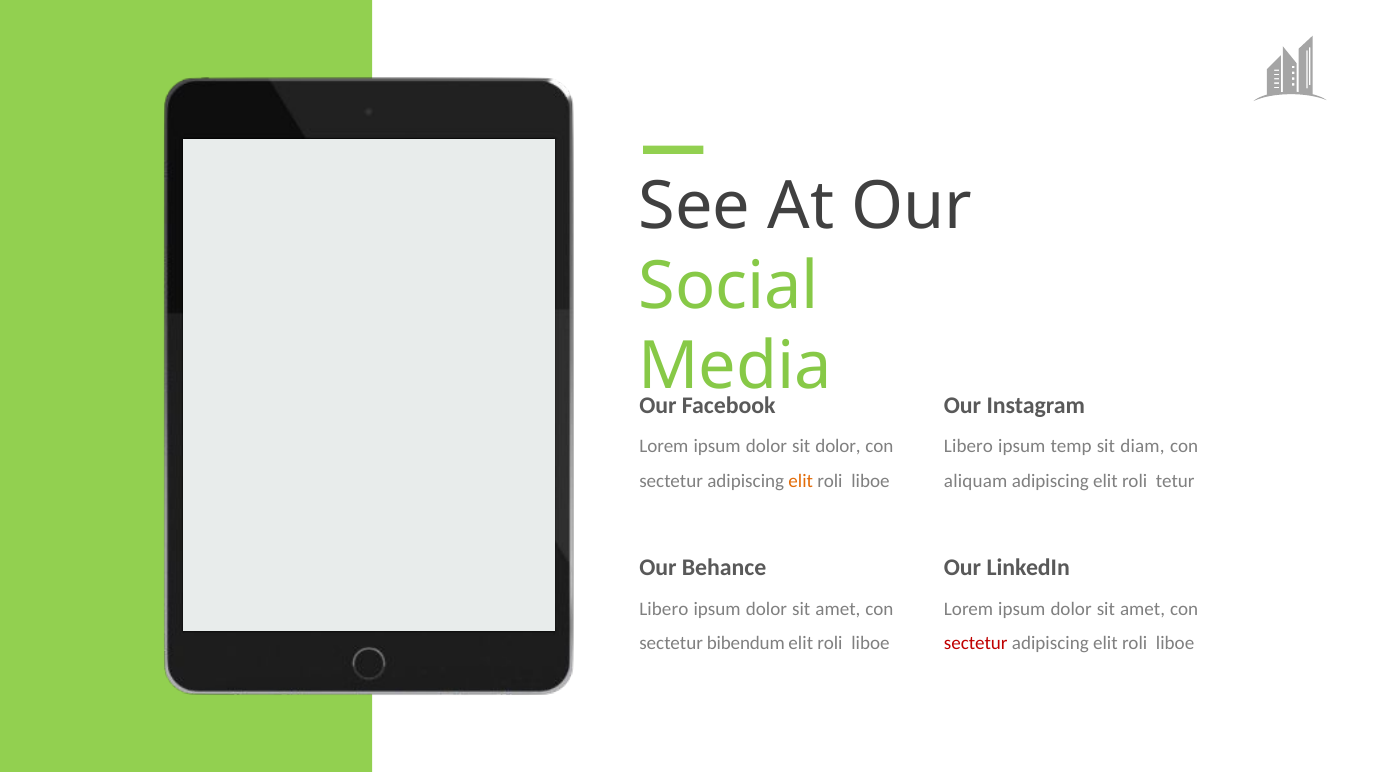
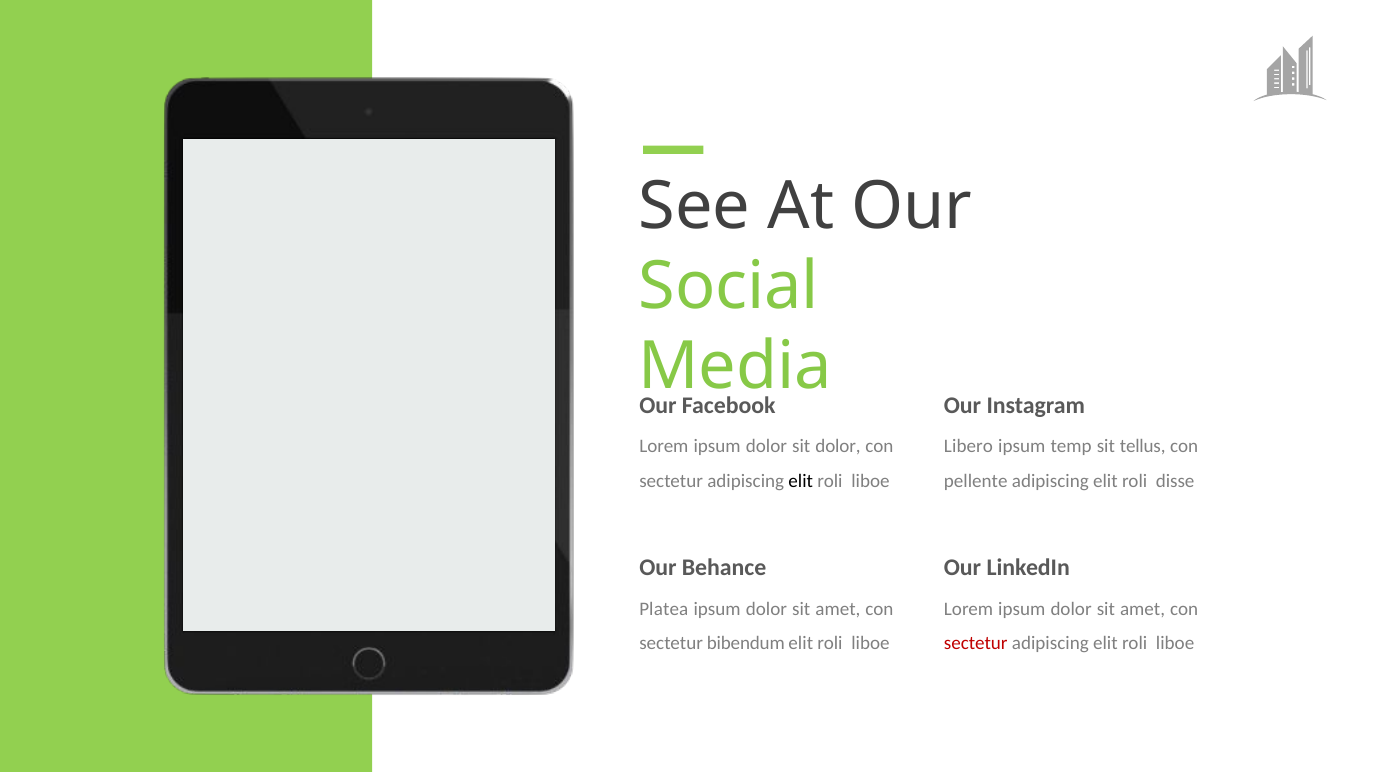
diam: diam -> tellus (1143, 447)
elit colour: orange -> black (801, 481)
aliquam: aliquam -> pellente (976, 481)
tetur: tetur -> disse (1175, 481)
Libero: Libero -> Platea (664, 609)
